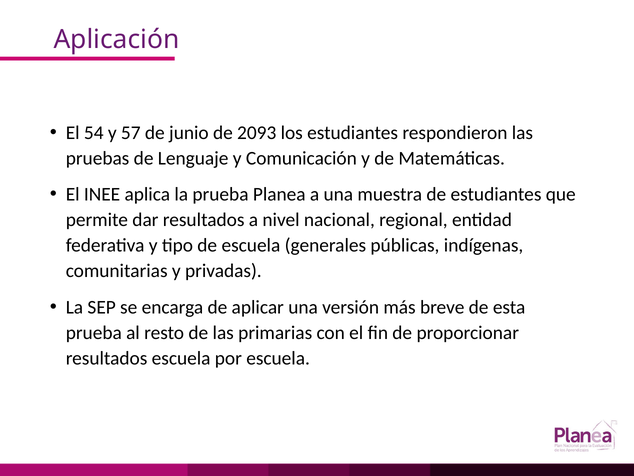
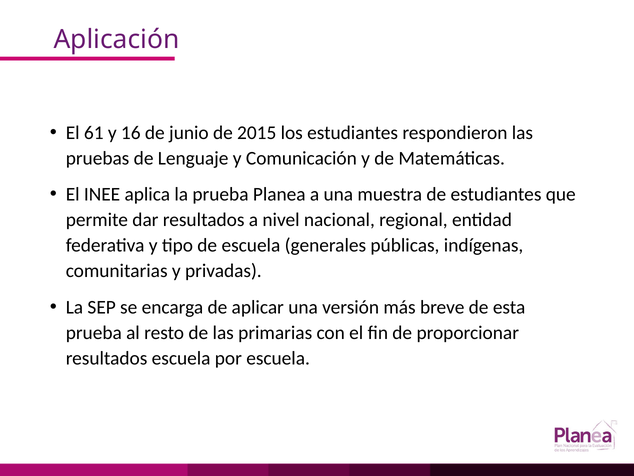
54: 54 -> 61 (94, 132)
57: 57 -> 16 (131, 132)
2093: 2093 -> 2015 (257, 132)
